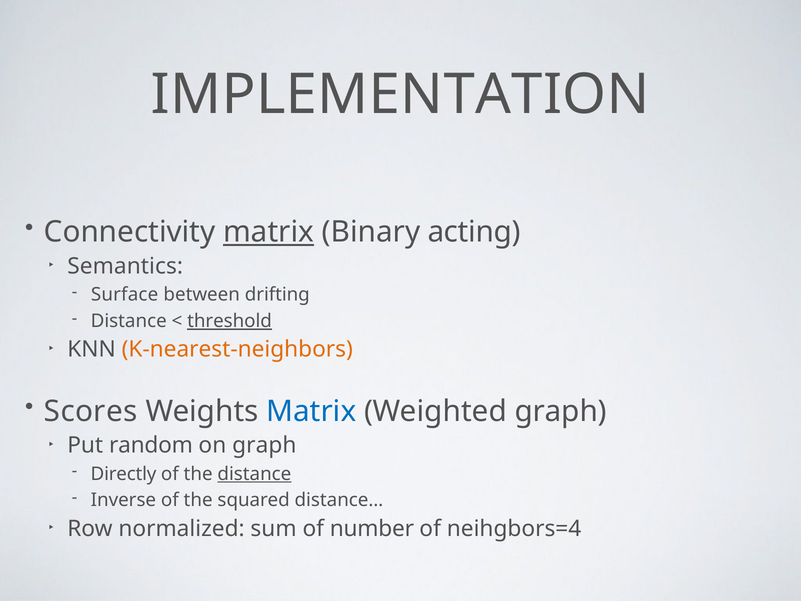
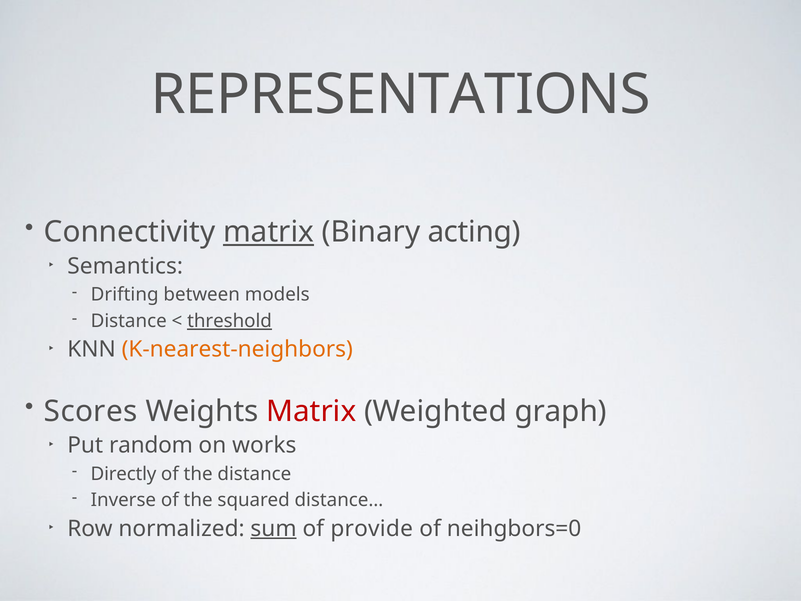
IMPLEMENTATION: IMPLEMENTATION -> REPRESENTATIONS (401, 95)
Surface: Surface -> Drifting (125, 295)
drifting: drifting -> models (277, 295)
Matrix colour: blue -> red (311, 411)
on graph: graph -> works (264, 445)
distance underline: present -> none (254, 474)
sum underline: none -> present (274, 528)
number: number -> provide (372, 528)
neihgbors=4: neihgbors=4 -> neihgbors=0 (514, 528)
